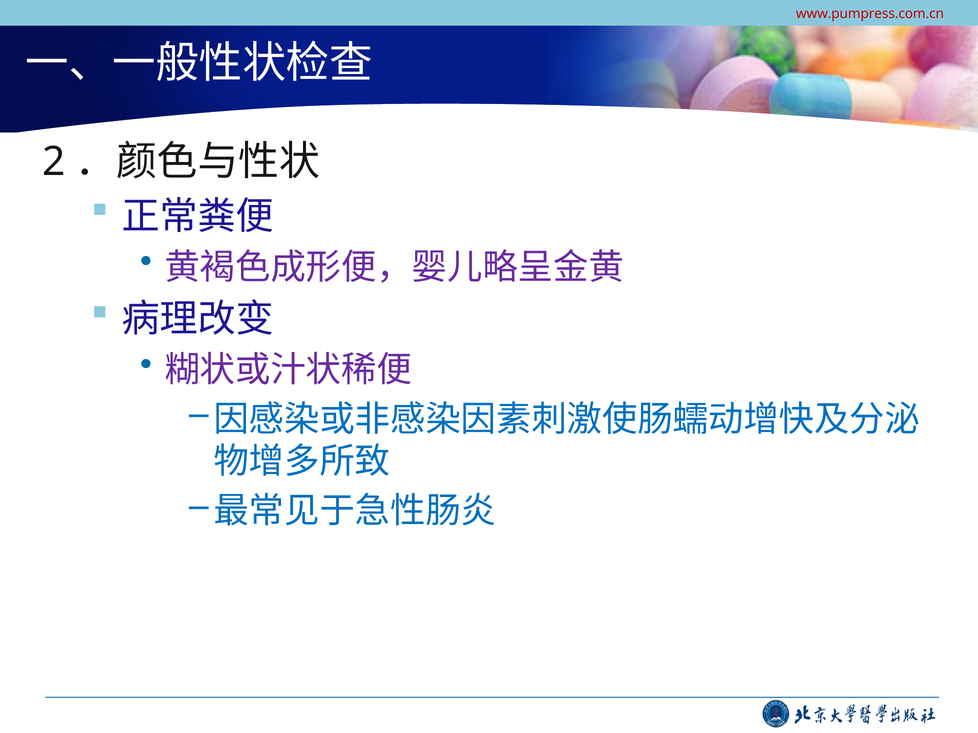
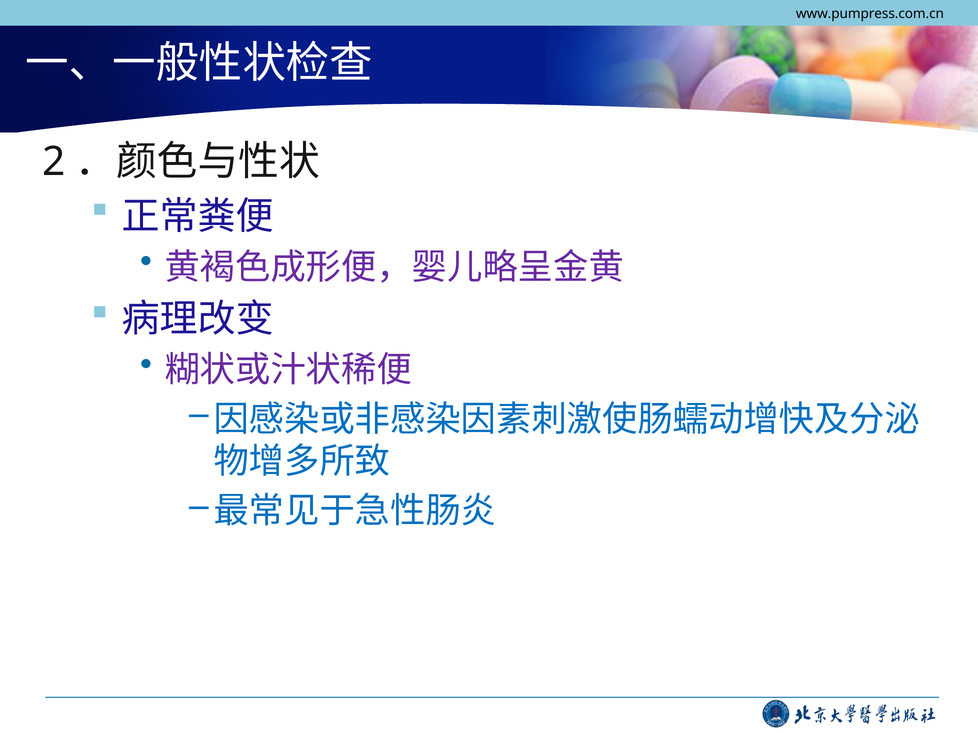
www.pumpress.com.cn colour: red -> black (870, 14)
